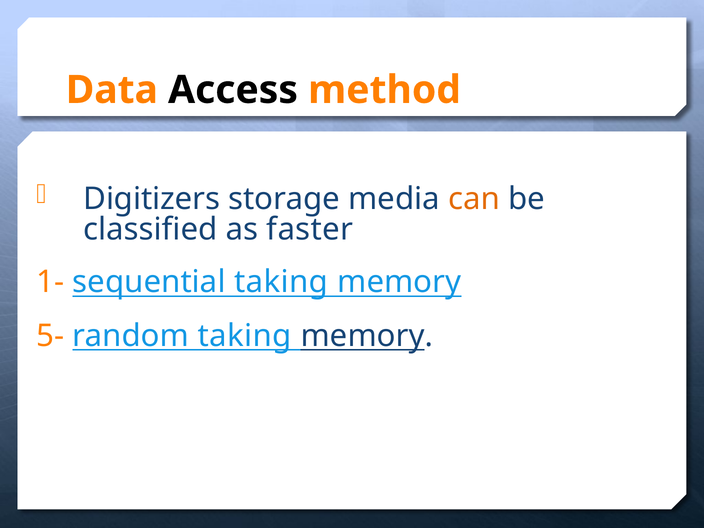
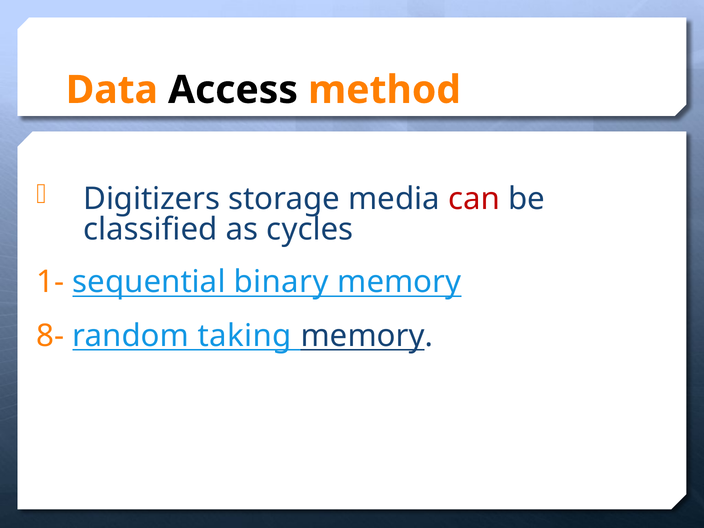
can colour: orange -> red (474, 199)
faster: faster -> cycles (310, 229)
sequential taking: taking -> binary (281, 282)
5-: 5- -> 8- (50, 336)
